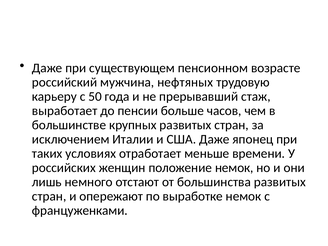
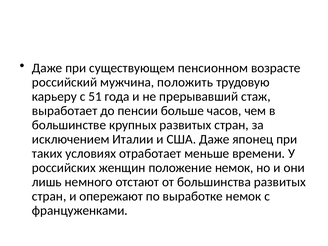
нефтяных: нефтяных -> положить (185, 82)
50: 50 -> 51 (95, 96)
